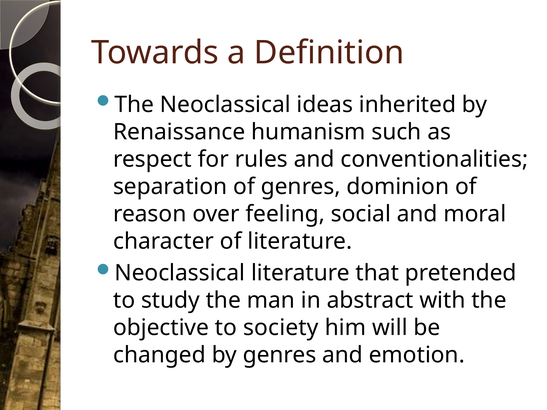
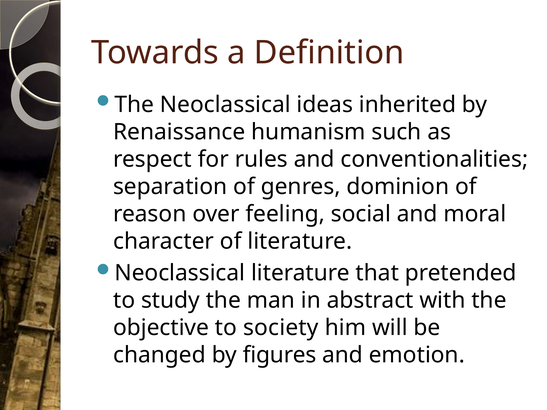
by genres: genres -> figures (280, 355)
